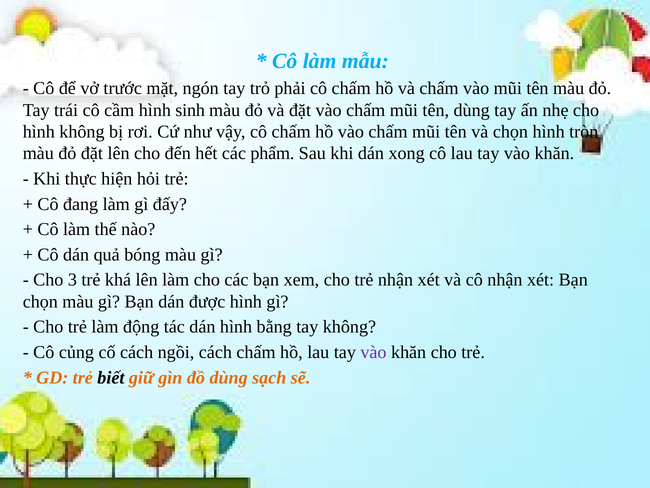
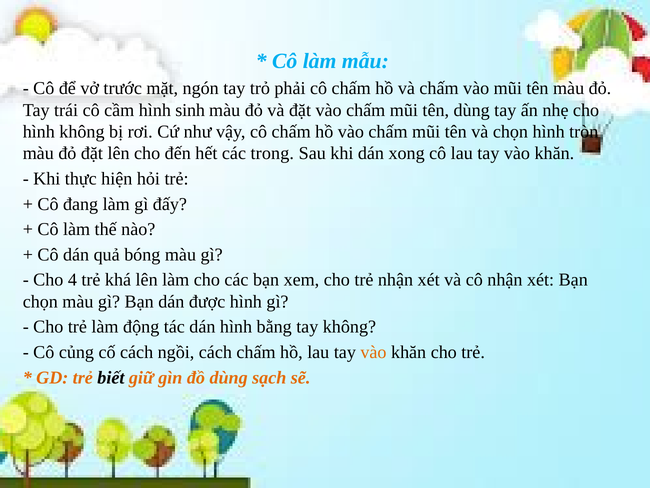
phẩm: phẩm -> trong (272, 153)
3: 3 -> 4 (72, 280)
vào colour: purple -> orange (373, 352)
